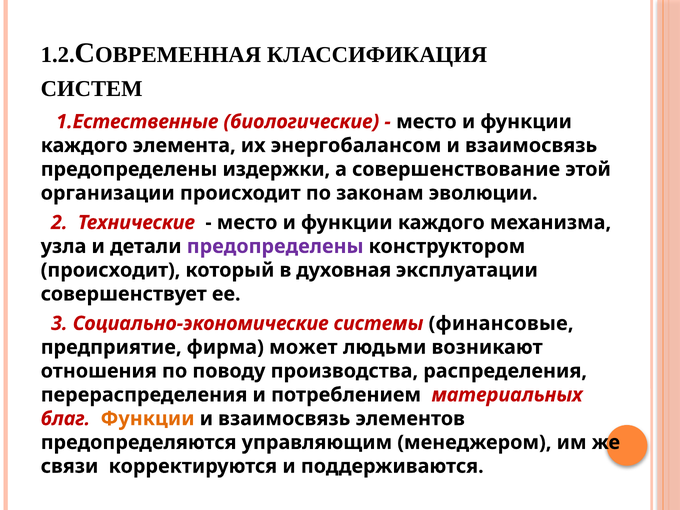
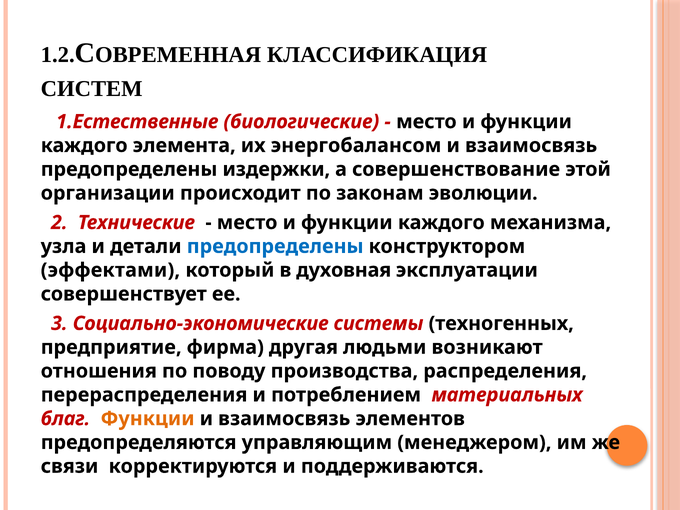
предопределены colour: purple -> blue (275, 246)
происходит: происходит -> эффектами (110, 270)
финансовые: финансовые -> техногенных (501, 323)
может: может -> другая (303, 347)
